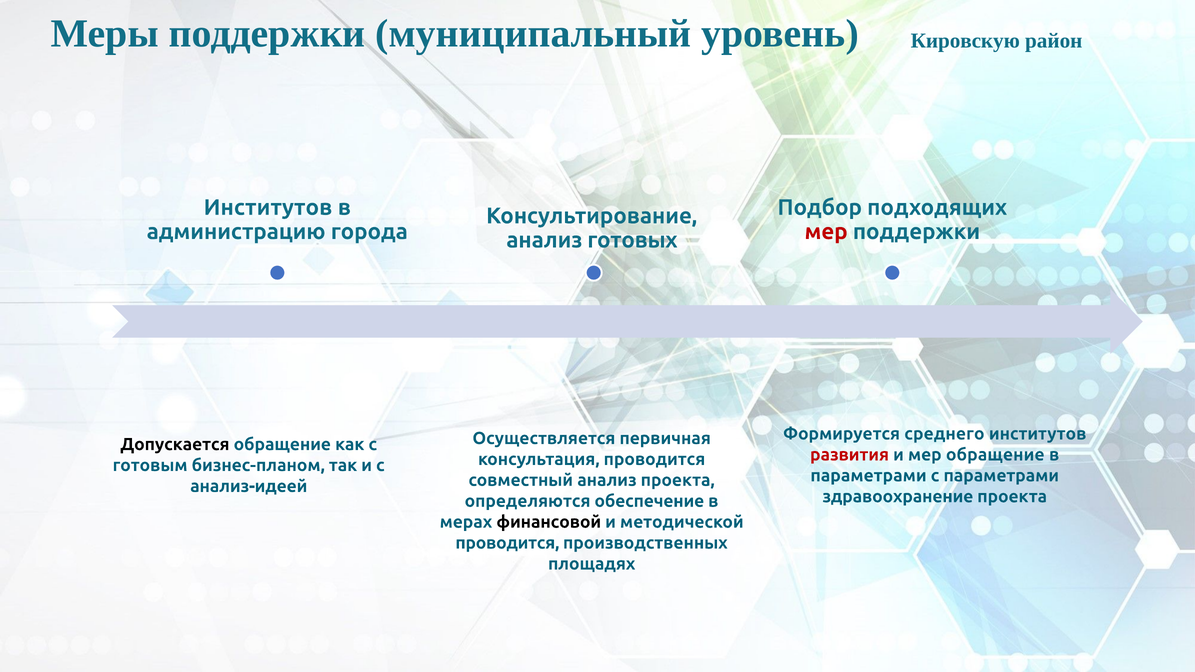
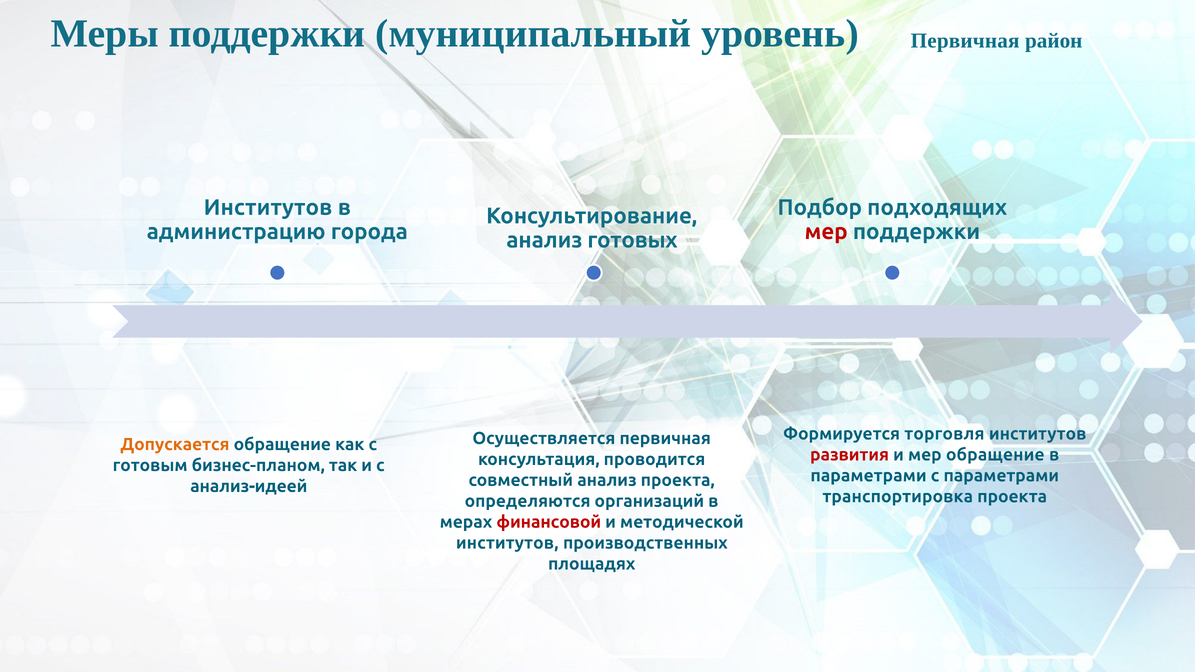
Кировскую: Кировскую -> Первичная (965, 41)
среднего: среднего -> торговля (944, 434)
Допускается colour: black -> orange (175, 444)
здравоохранение: здравоохранение -> транспортировка (898, 497)
обеспечение: обеспечение -> организаций (649, 501)
финансовой colour: black -> red (549, 522)
проводится: проводится -> институтов (507, 543)
